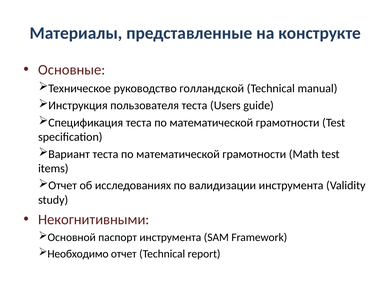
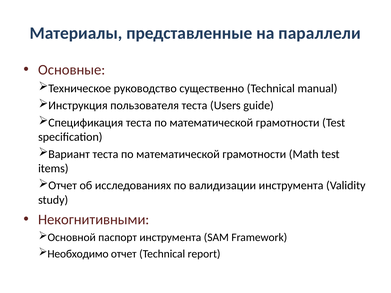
конструкте: конструкте -> параллели (320, 33)
голландской: голландской -> существенно (212, 88)
